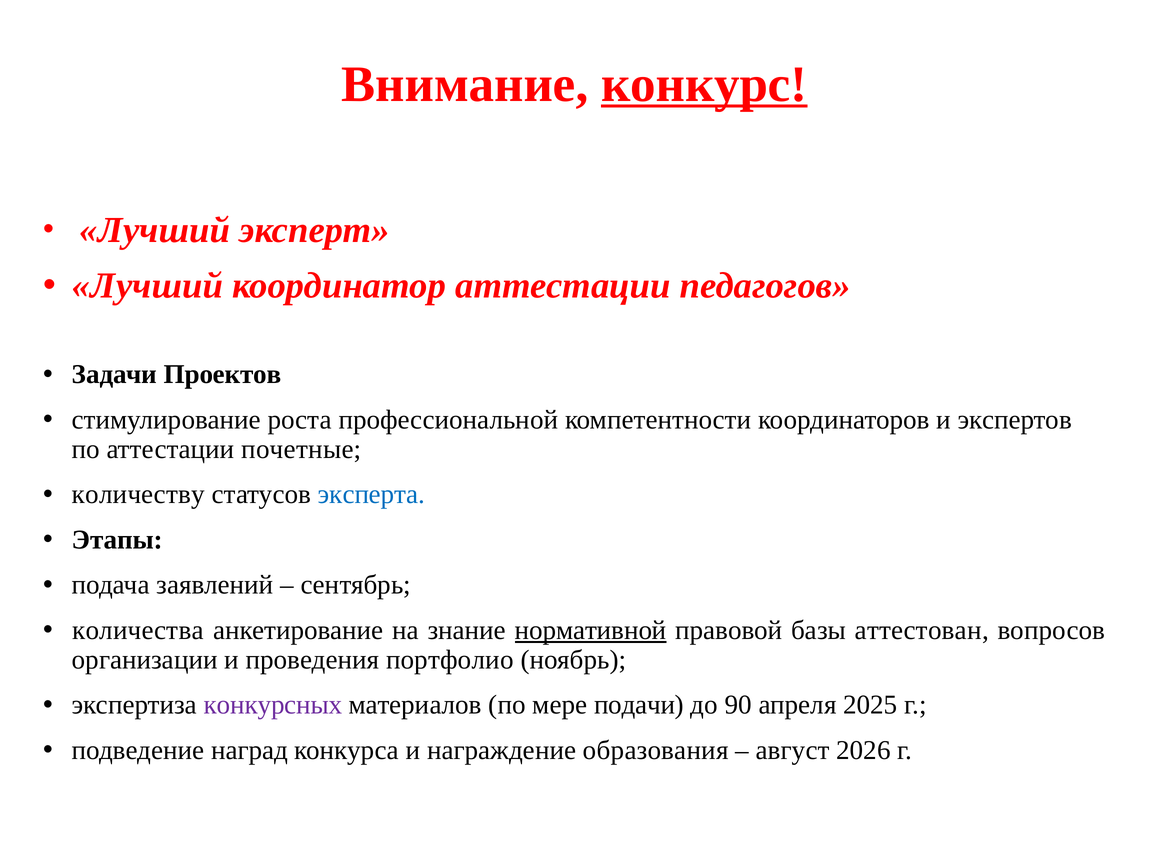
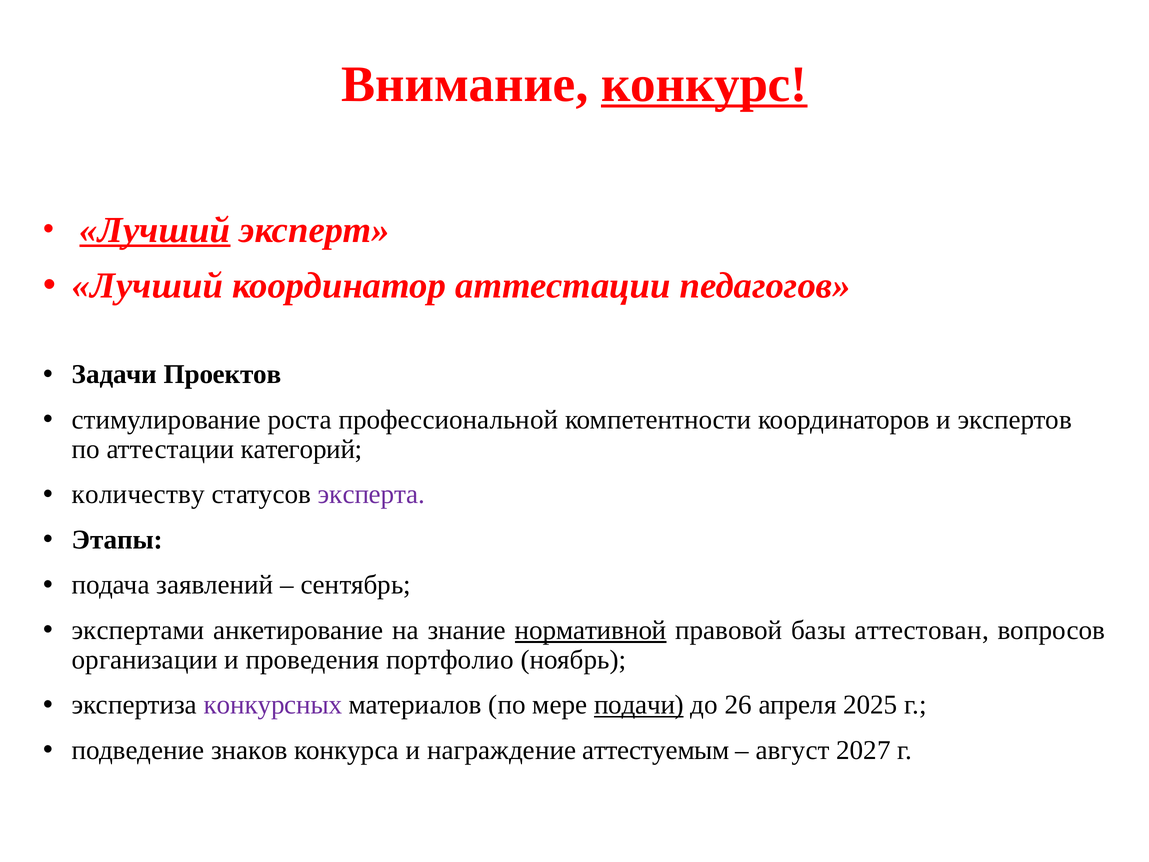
Лучший underline: none -> present (155, 230)
почетные: почетные -> категорий (302, 449)
эксперта colour: blue -> purple (371, 494)
количества: количества -> экспертами (138, 630)
подачи underline: none -> present (639, 705)
90: 90 -> 26 (738, 705)
наград: наград -> знаков (249, 750)
образования: образования -> аттестуемым (656, 750)
2026: 2026 -> 2027 (863, 750)
